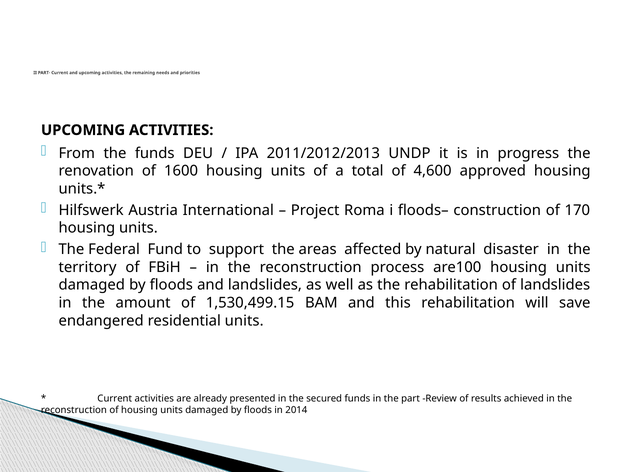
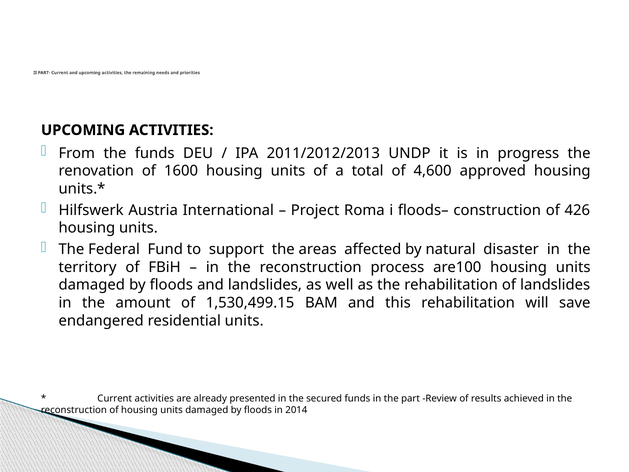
170: 170 -> 426 (577, 210)
